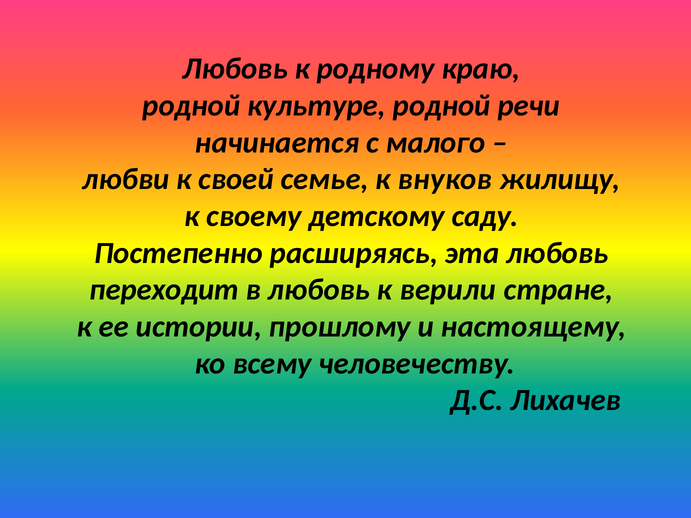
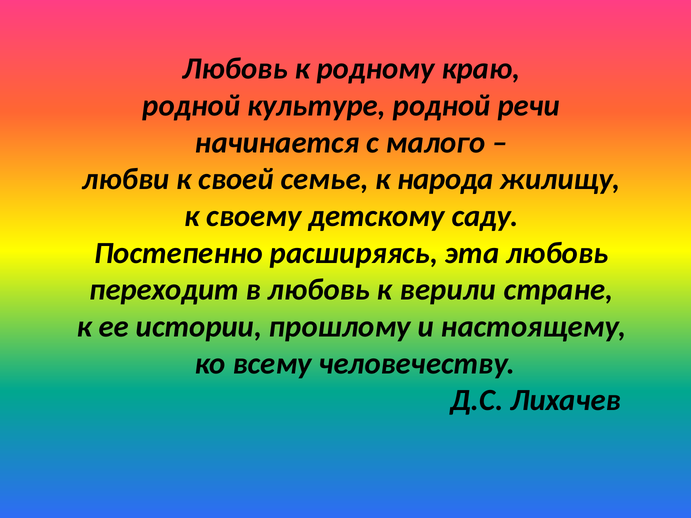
внуков: внуков -> народа (445, 179)
